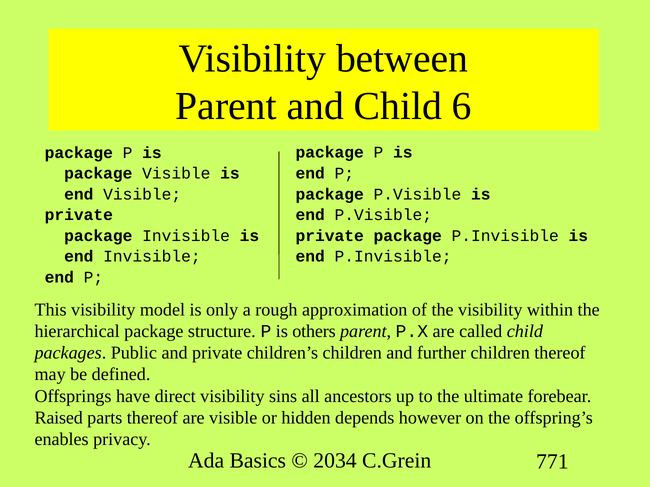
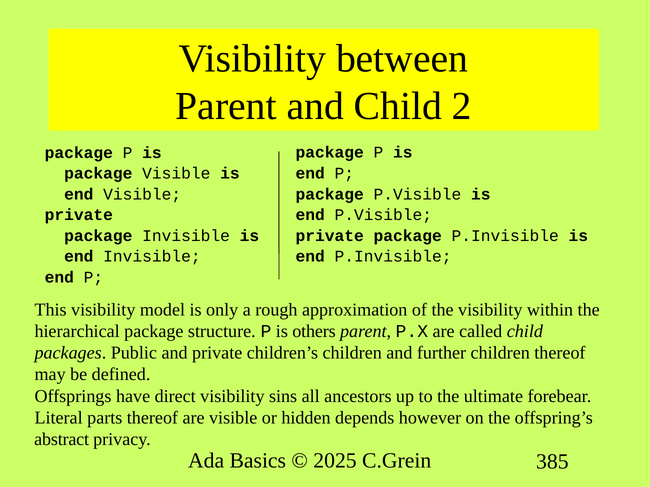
6: 6 -> 2 (462, 106)
Raised: Raised -> Literal (59, 418)
enables: enables -> abstract (62, 440)
2034: 2034 -> 2025 (335, 461)
771: 771 -> 385 (552, 462)
